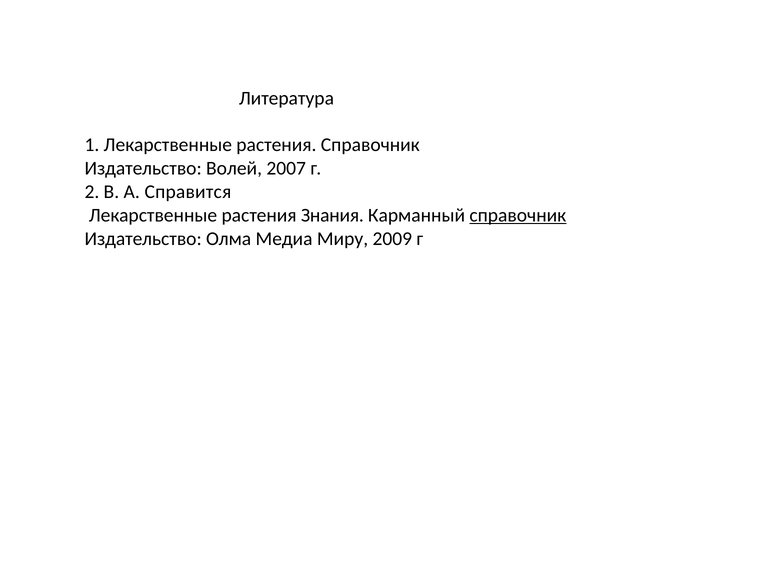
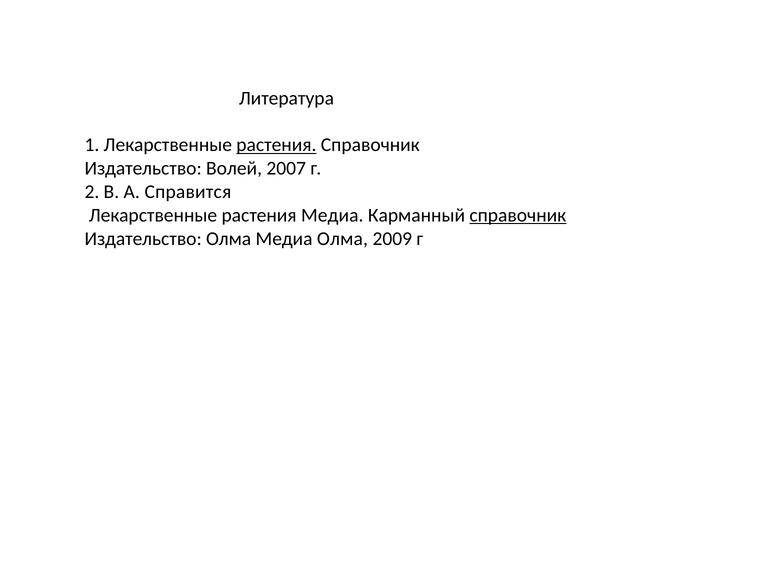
растения underline: none -> present (276, 145)
растения Знания: Знания -> Медиа (332, 215)
Медиа Миру: Миру -> Олма (342, 239)
